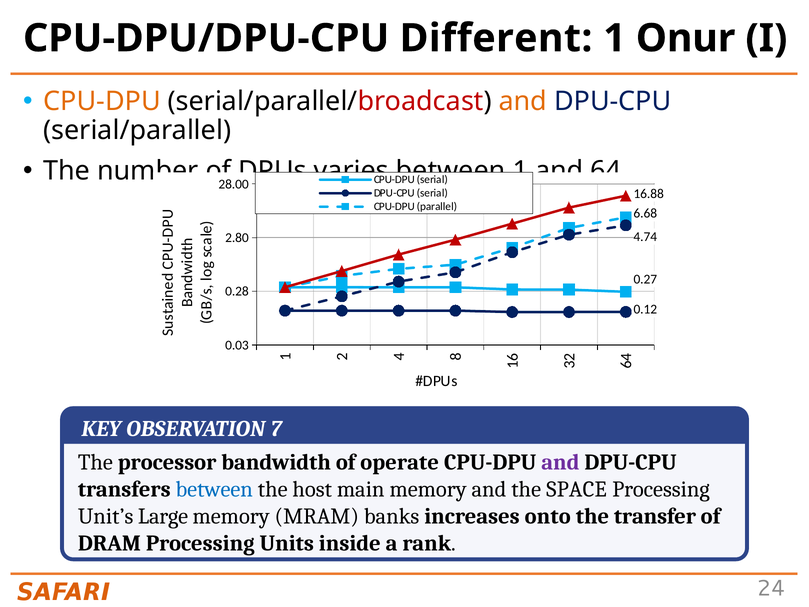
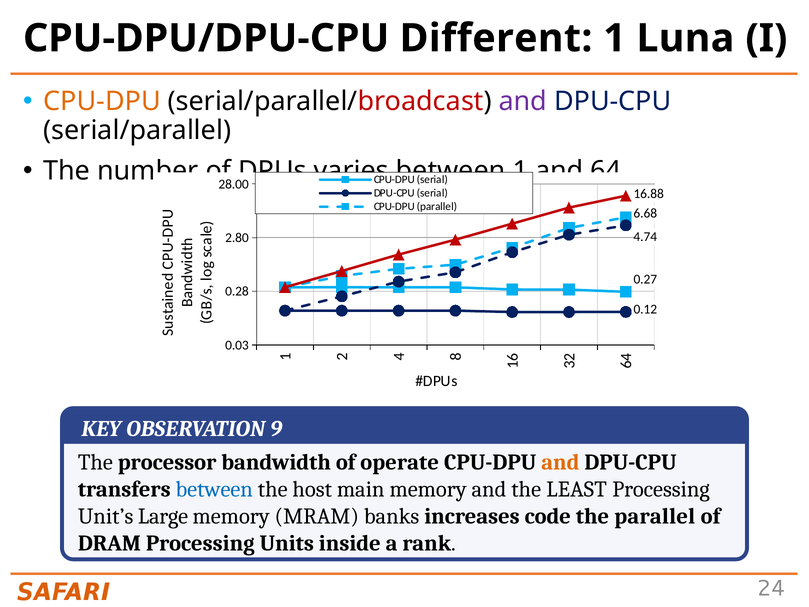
Onur: Onur -> Luna (685, 38)
and colour: orange -> purple (523, 101)
7: 7 -> 9 (276, 429)
and colour: purple -> orange (560, 462)
SPACE: SPACE -> LEAST (577, 489)
onto: onto -> code (548, 516)
the transfer: transfer -> parallel (655, 516)
